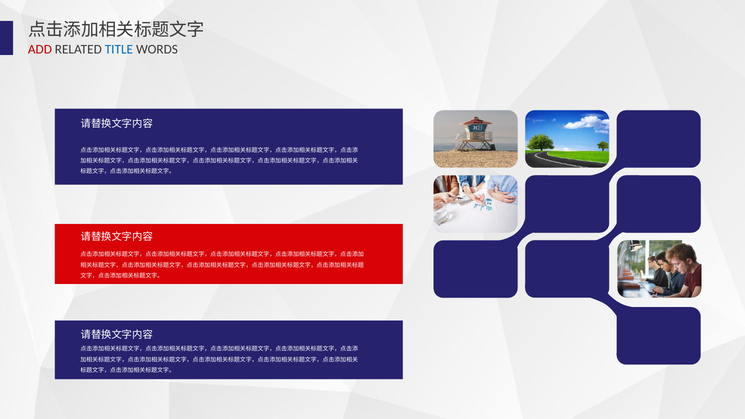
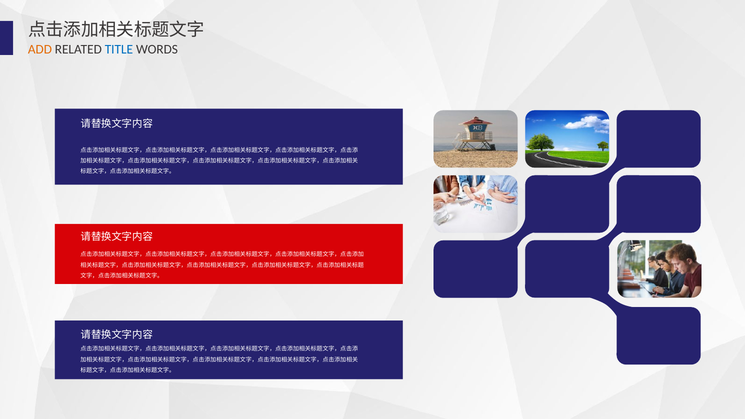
ADD colour: red -> orange (40, 50)
